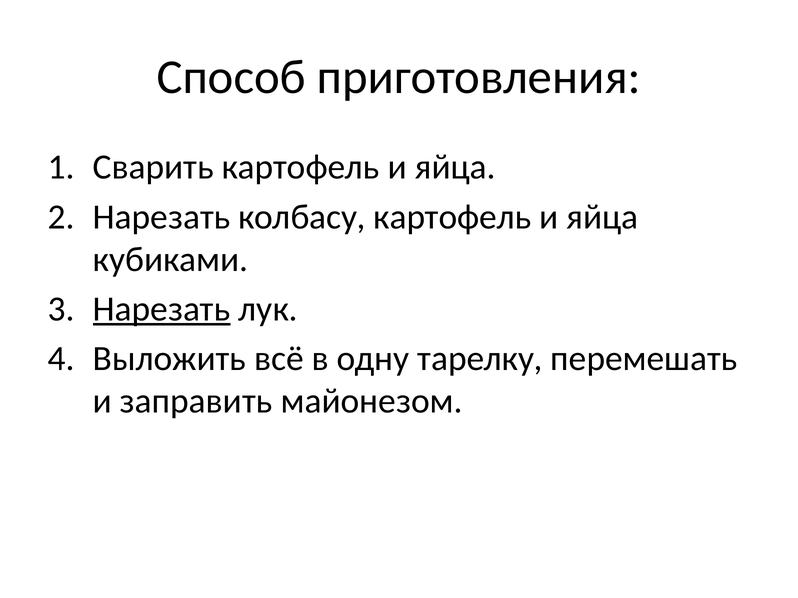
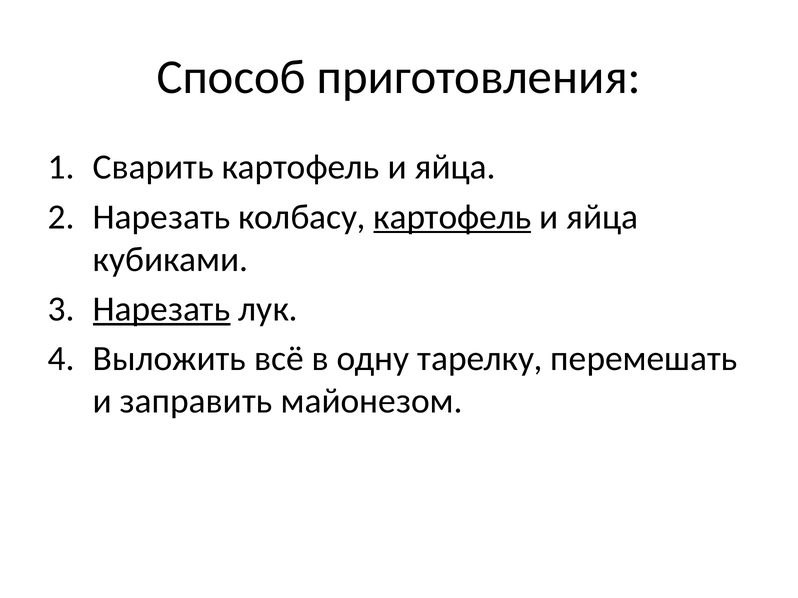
картофель underline: none -> present (452, 217)
